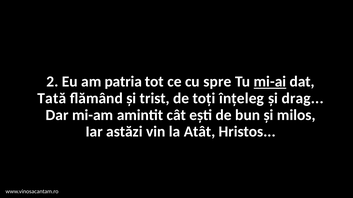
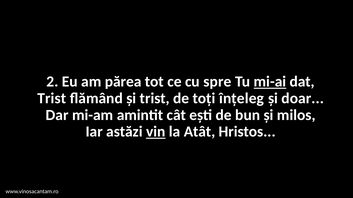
patria: patria -> părea (123, 82)
Tată: Tată -> Trist (52, 99)
drag: drag -> doar (303, 99)
vin underline: none -> present (156, 132)
